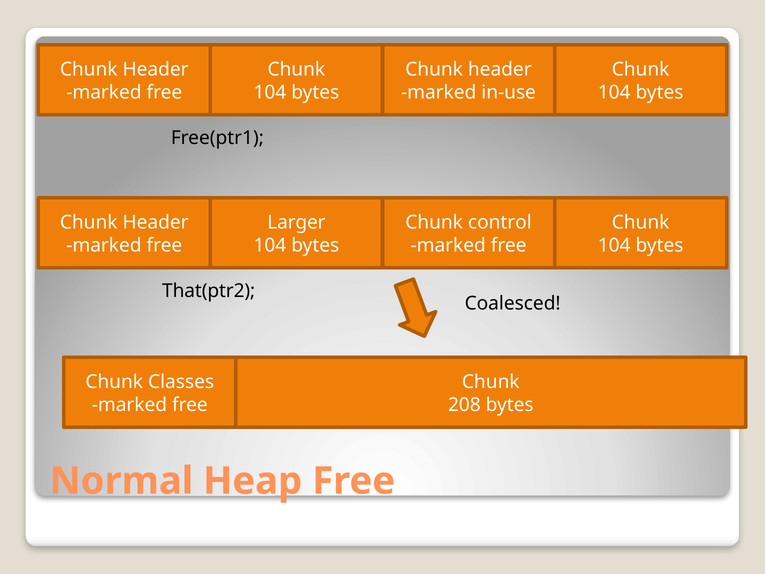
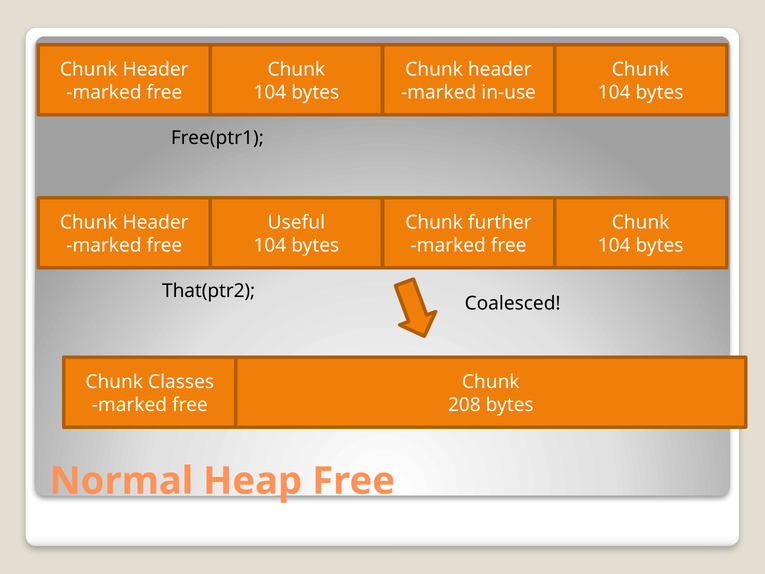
Larger: Larger -> Useful (296, 223)
control: control -> further (500, 223)
